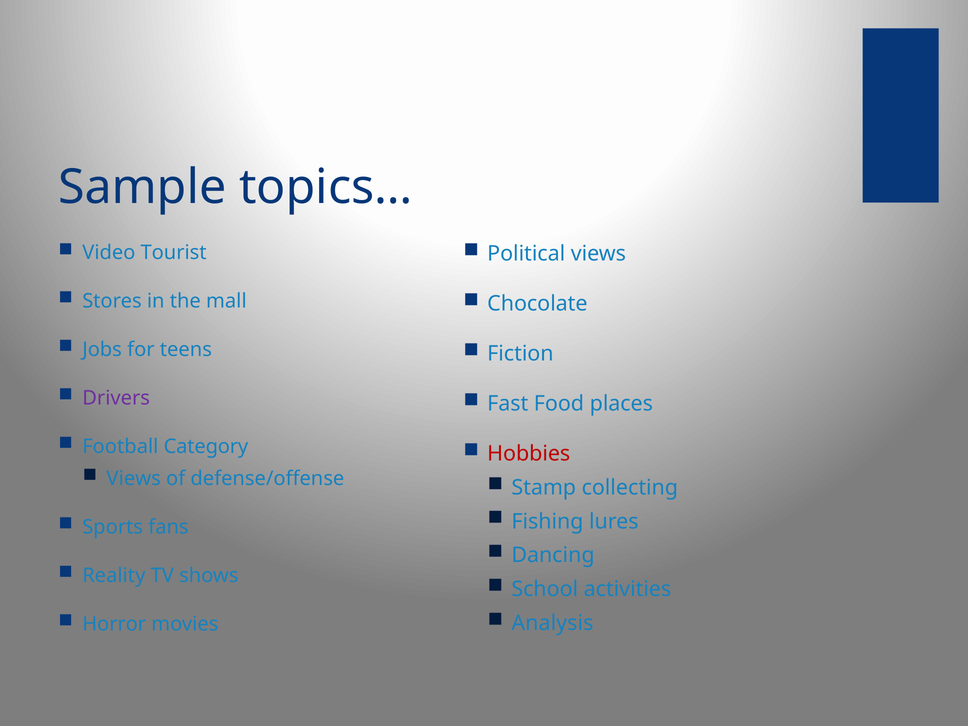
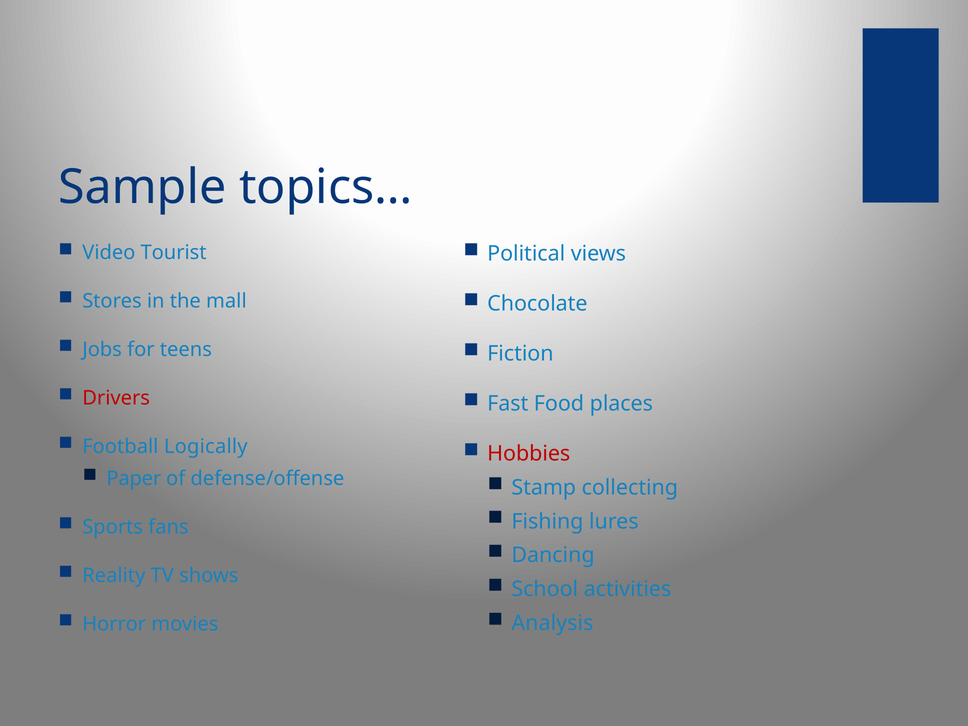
Drivers colour: purple -> red (116, 398)
Category: Category -> Logically (206, 446)
Views: Views -> Paper (134, 479)
